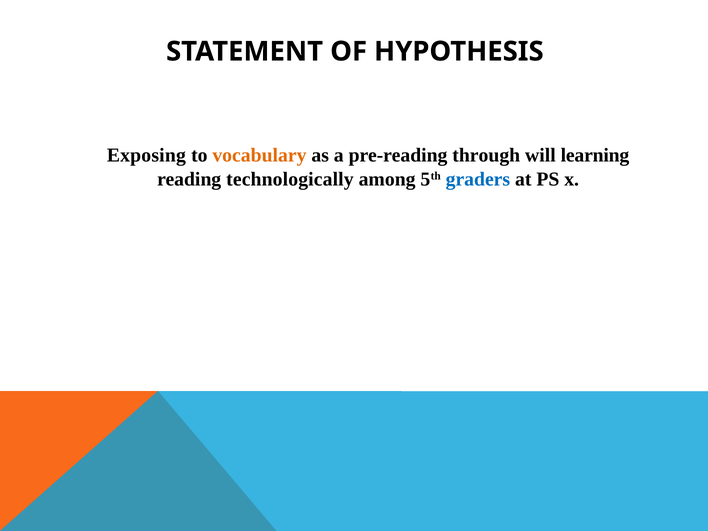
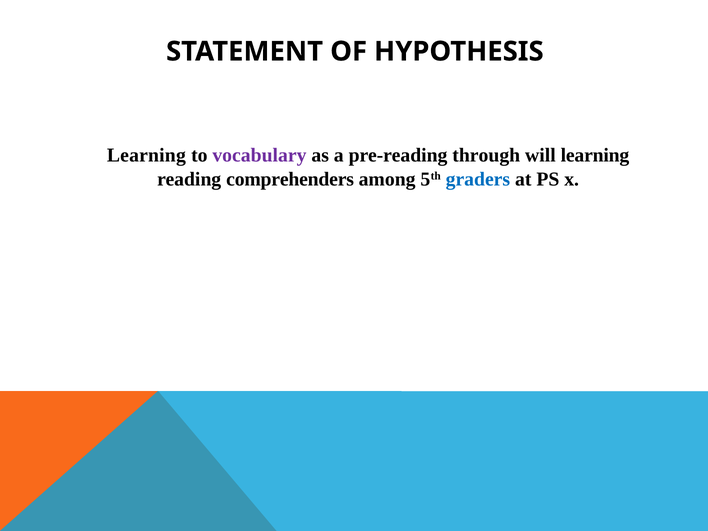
Exposing: Exposing -> Learning (146, 155)
vocabulary colour: orange -> purple (259, 155)
technologically: technologically -> comprehenders (290, 179)
